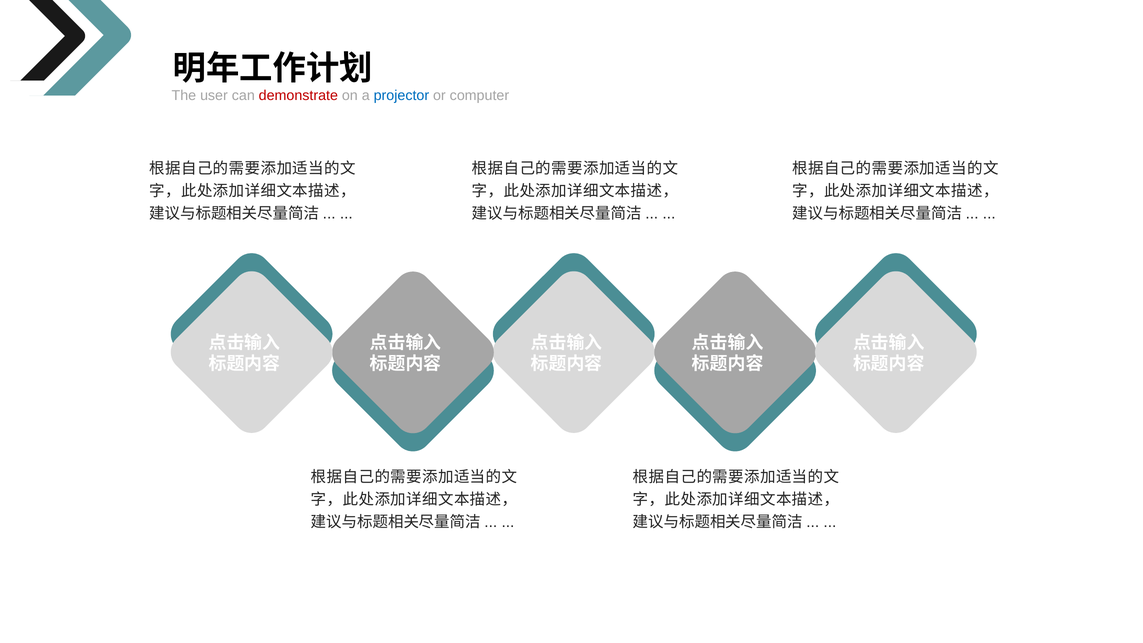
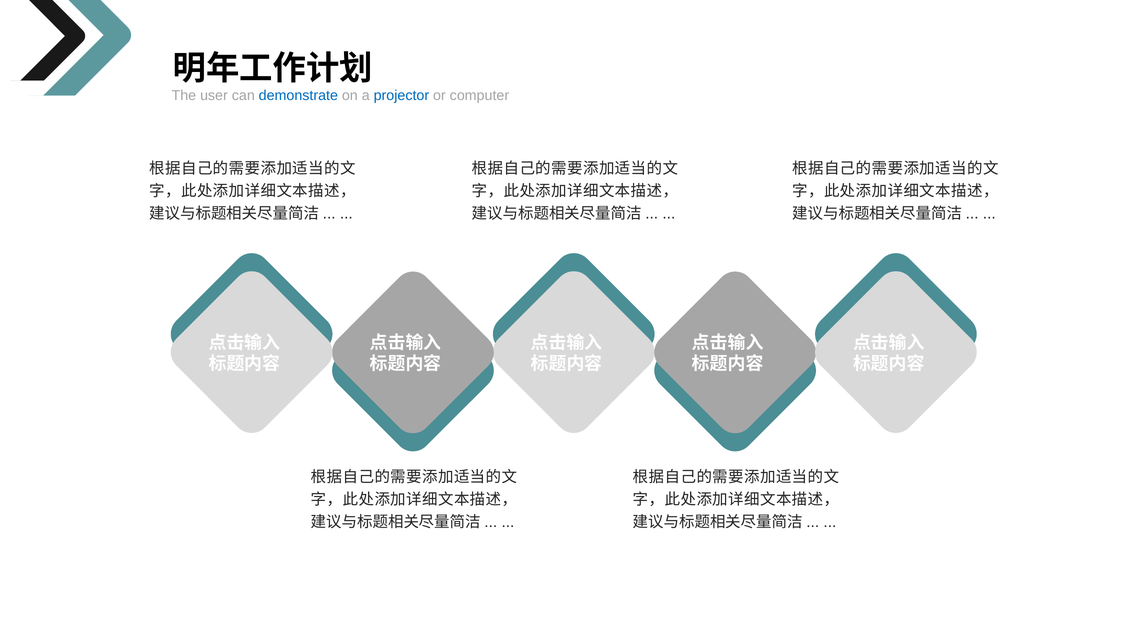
demonstrate colour: red -> blue (298, 96)
